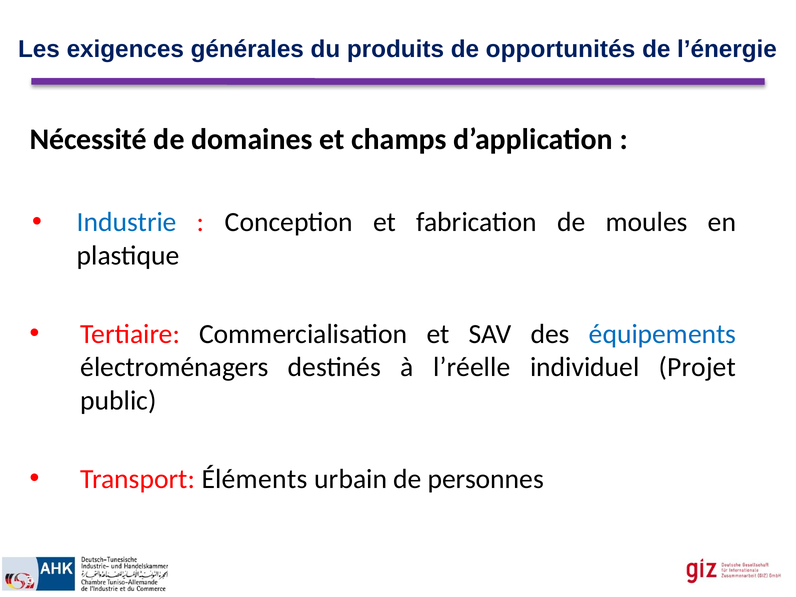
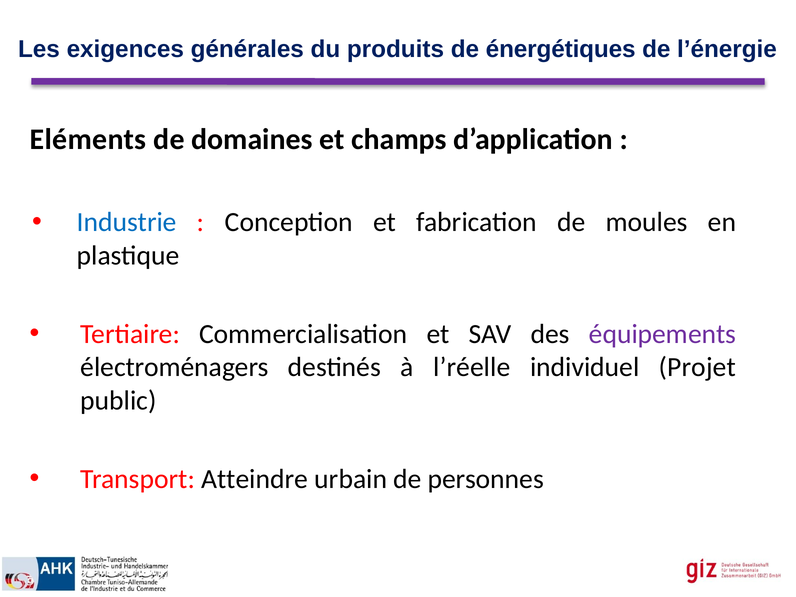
opportunités: opportunités -> énergétiques (561, 49)
Nécessité: Nécessité -> Eléments (88, 139)
équipements colour: blue -> purple (663, 334)
Éléments: Éléments -> Atteindre (255, 479)
